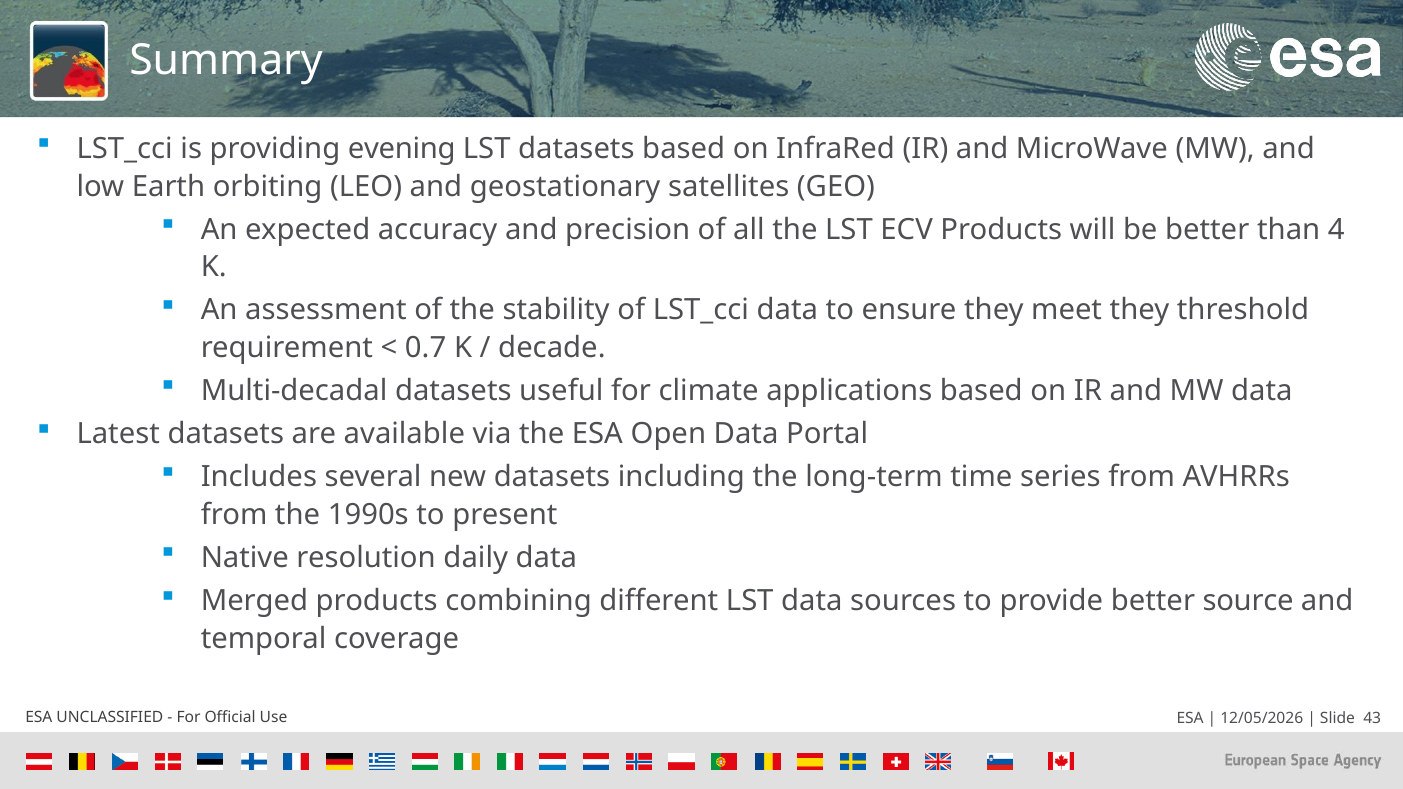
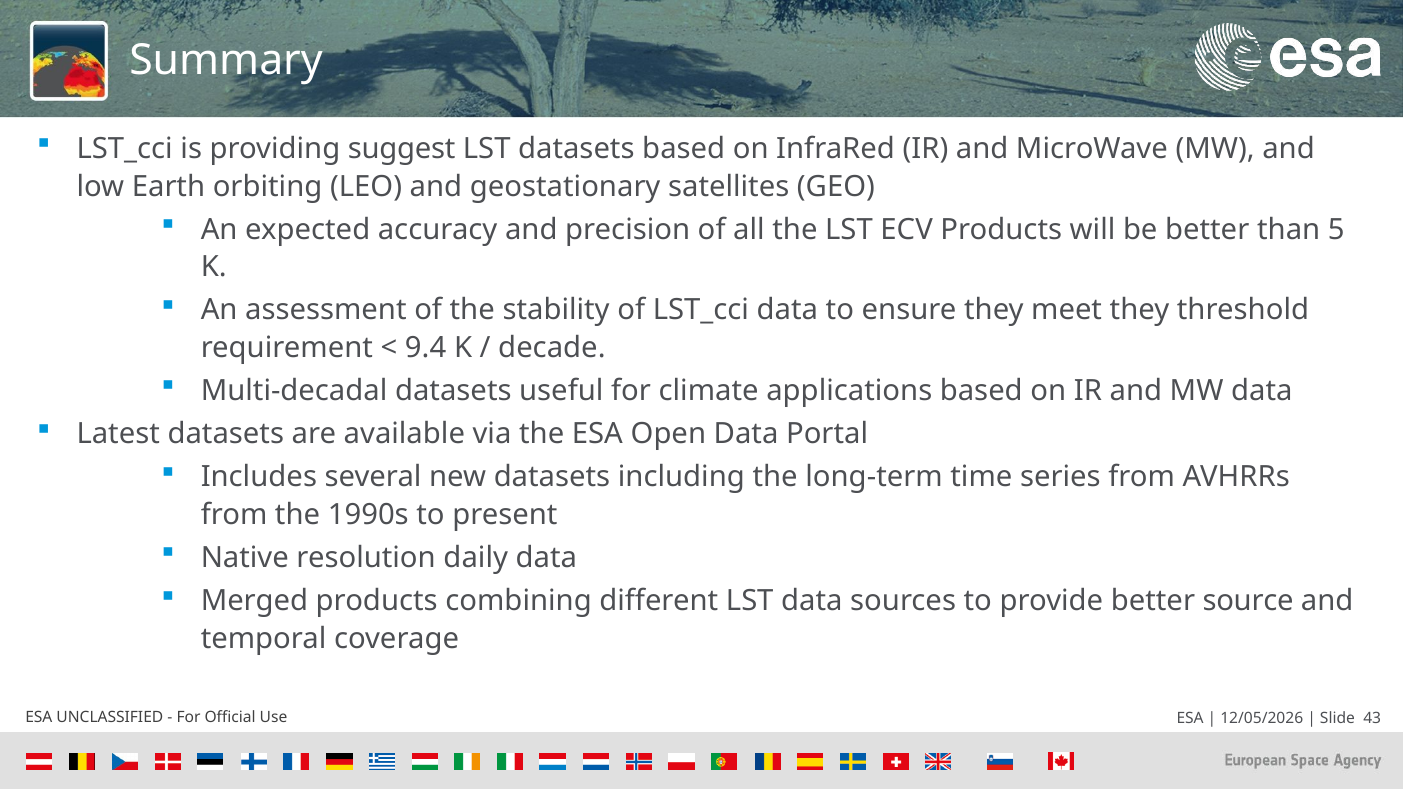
evening: evening -> suggest (402, 149)
4: 4 -> 5 (1336, 230)
0.7: 0.7 -> 9.4 (426, 348)
